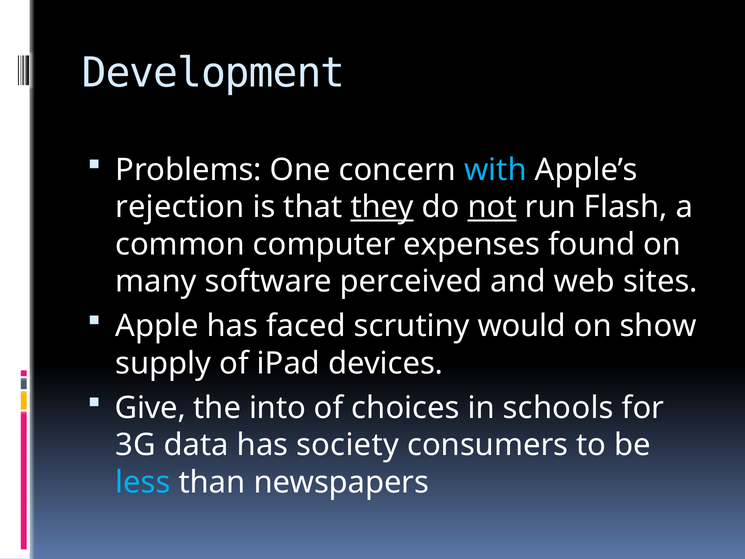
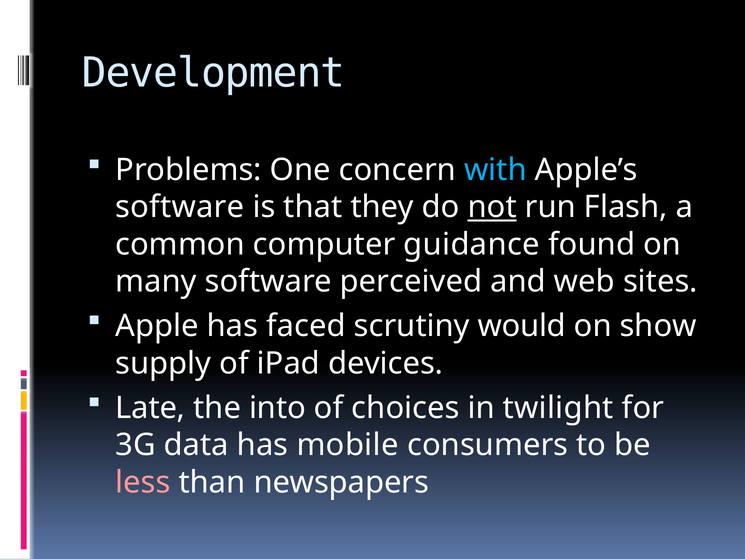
rejection: rejection -> software (180, 207)
they underline: present -> none (382, 207)
expenses: expenses -> guidance (472, 244)
Give: Give -> Late (150, 408)
schools: schools -> twilight (558, 408)
society: society -> mobile (348, 445)
less colour: light blue -> pink (143, 482)
